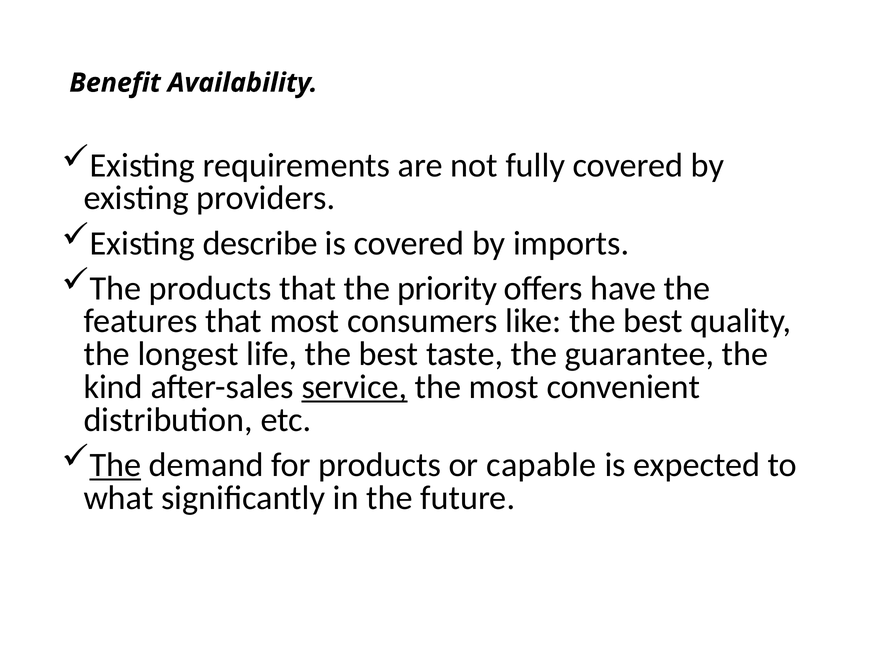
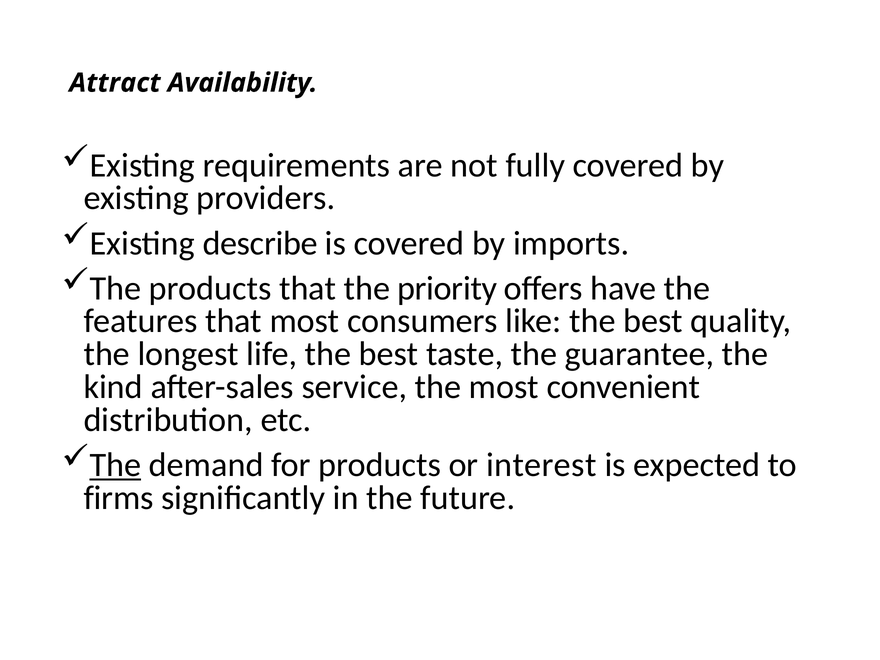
Benefit: Benefit -> Attract (115, 83)
service underline: present -> none (354, 387)
capable: capable -> interest (541, 465)
what: what -> firms (119, 498)
